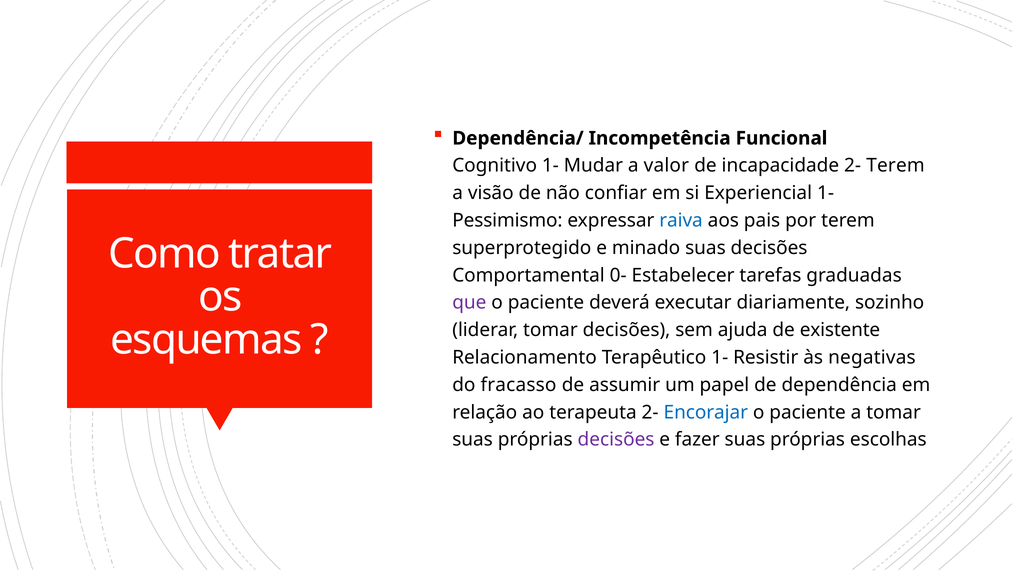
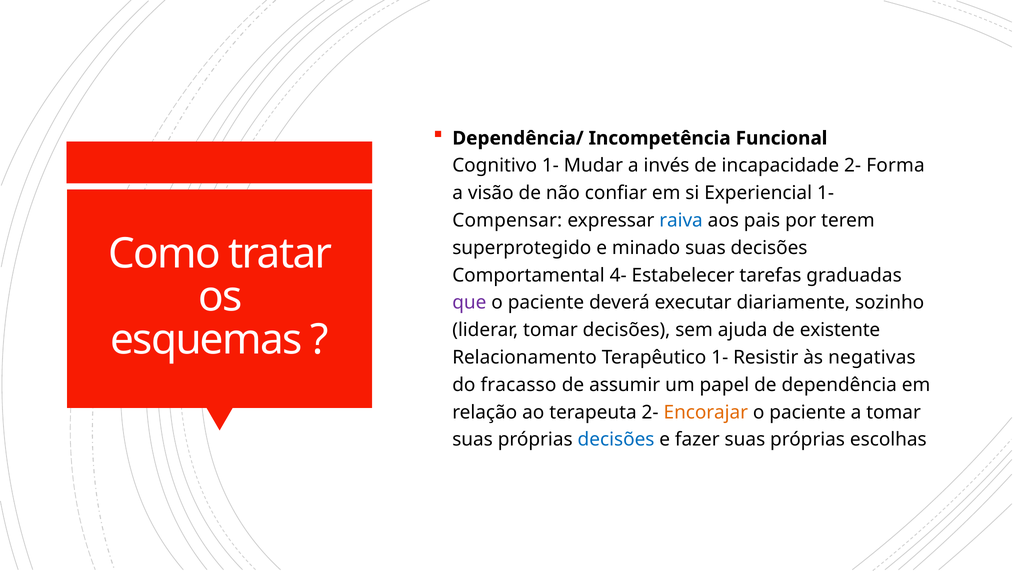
valor: valor -> invés (666, 165)
2- Terem: Terem -> Forma (896, 165)
Pessimismo: Pessimismo -> Compensar (507, 220)
0-: 0- -> 4- (618, 275)
Encorajar colour: blue -> orange (706, 412)
decisões colour: purple -> blue (616, 439)
